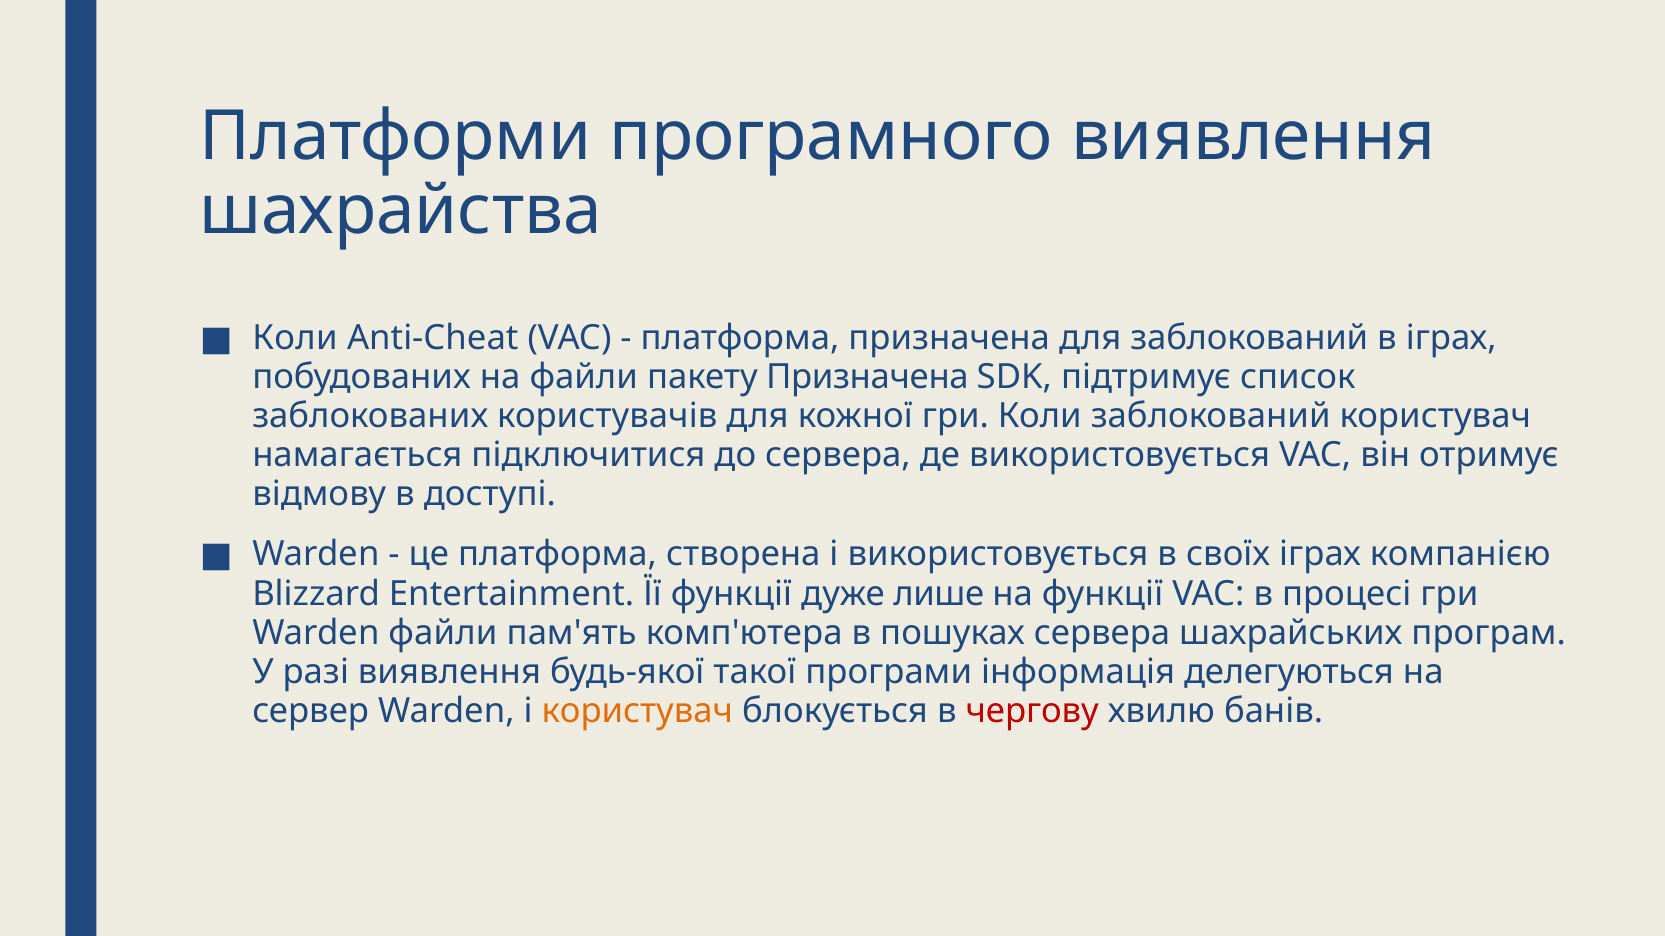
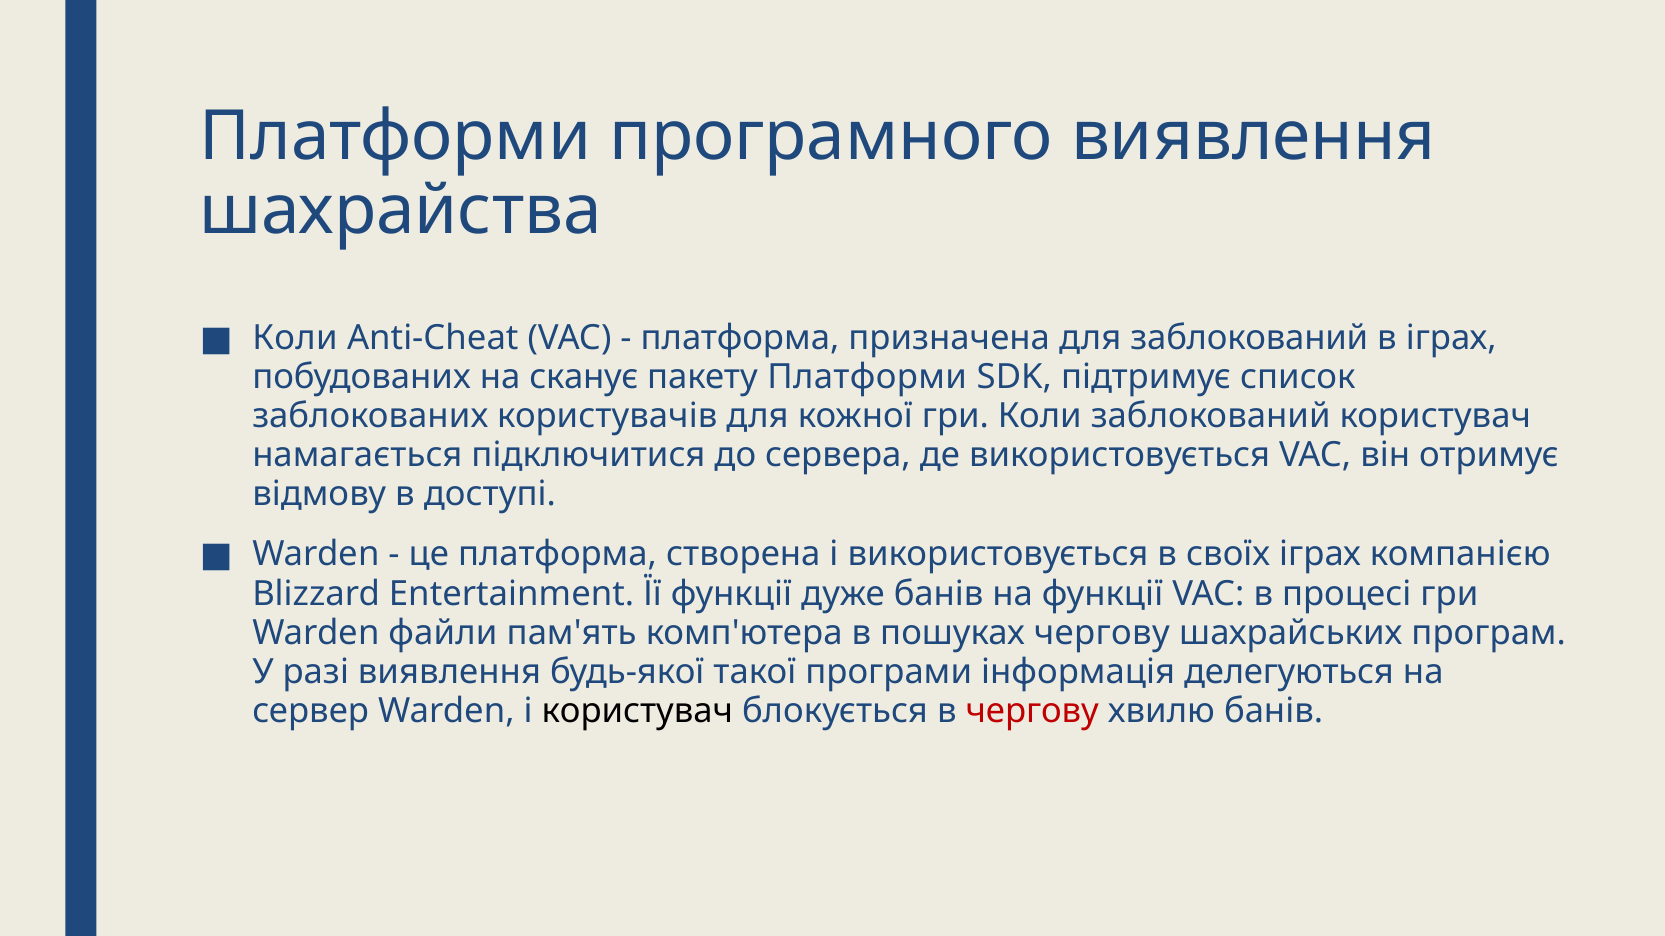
на файли: файли -> сканує (584, 377)
пакету Призначена: Призначена -> Платформи (867, 377)
дуже лише: лише -> банів (939, 594)
пошуках сервера: сервера -> чергову (1102, 633)
користувач colour: orange -> black (637, 711)
